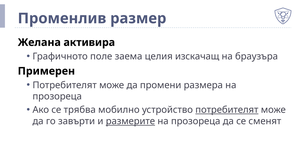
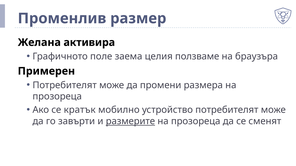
изскачащ: изскачащ -> ползваме (197, 57)
трябва: трябва -> кратък (80, 110)
потребителят underline: present -> none (227, 110)
